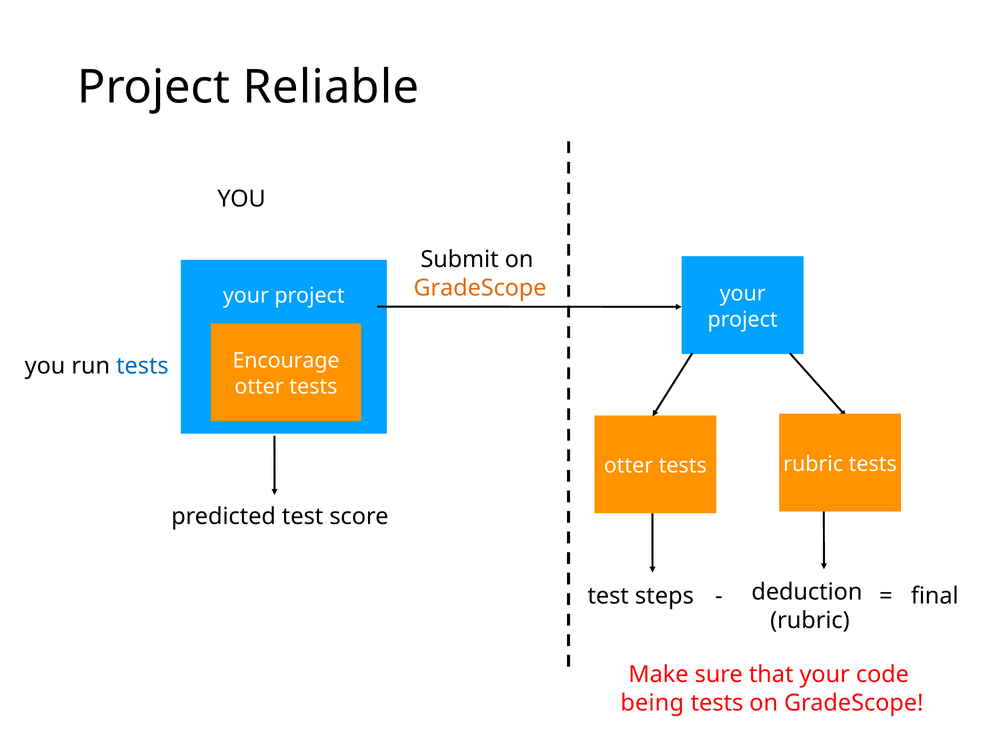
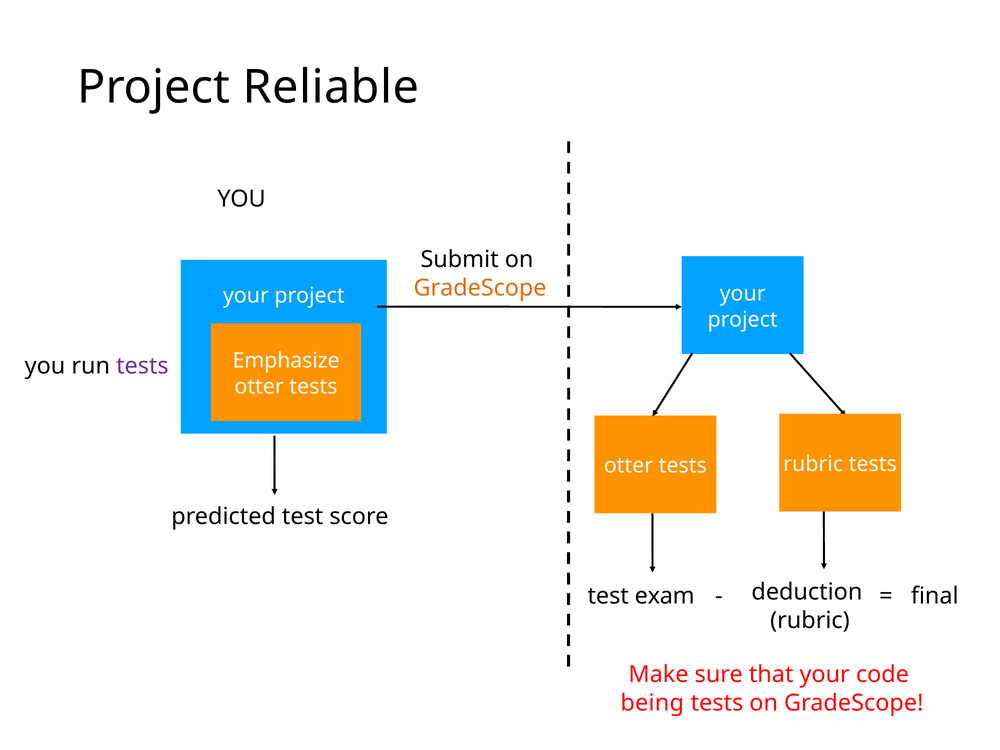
Encourage: Encourage -> Emphasize (286, 361)
tests colour: blue -> purple (142, 366)
steps: steps -> exam (665, 596)
